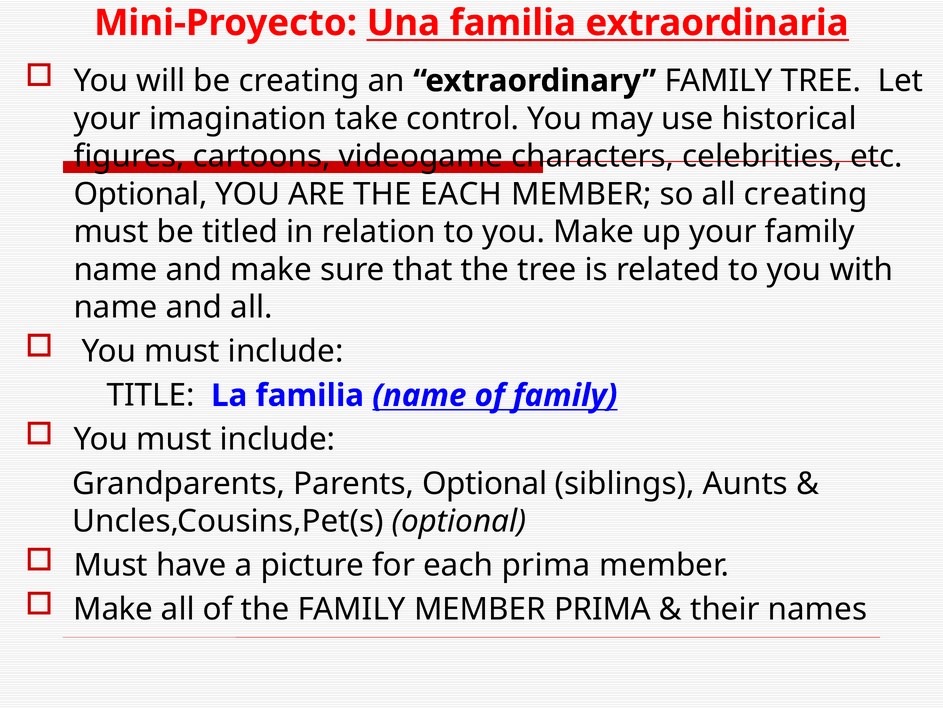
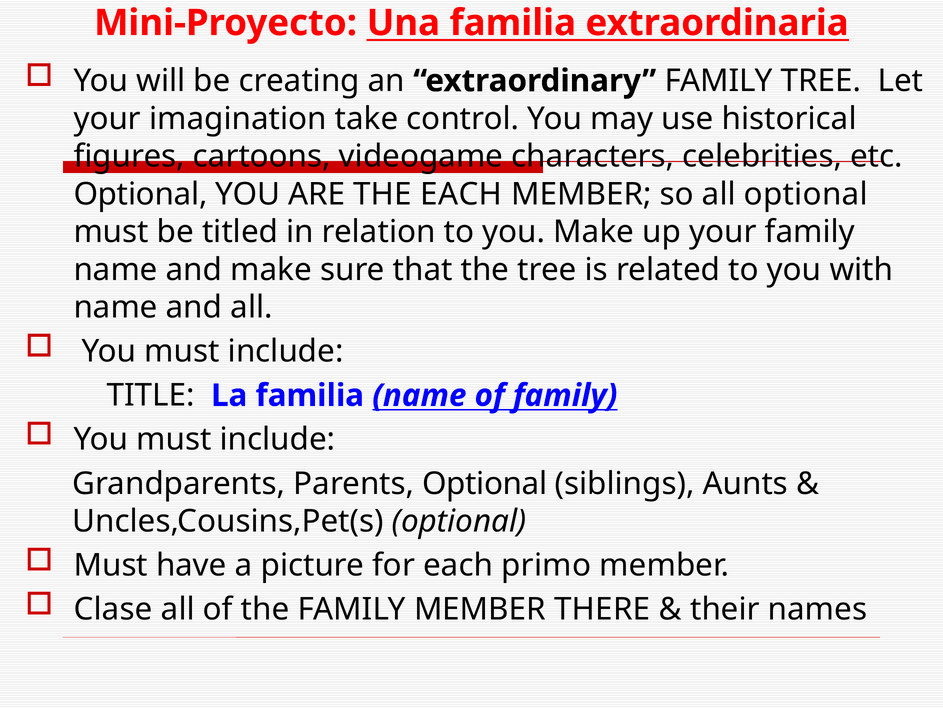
all creating: creating -> optional (806, 194)
each prima: prima -> primo (546, 565)
Make: Make -> Clase (113, 609)
MEMBER PRIMA: PRIMA -> THERE (602, 609)
